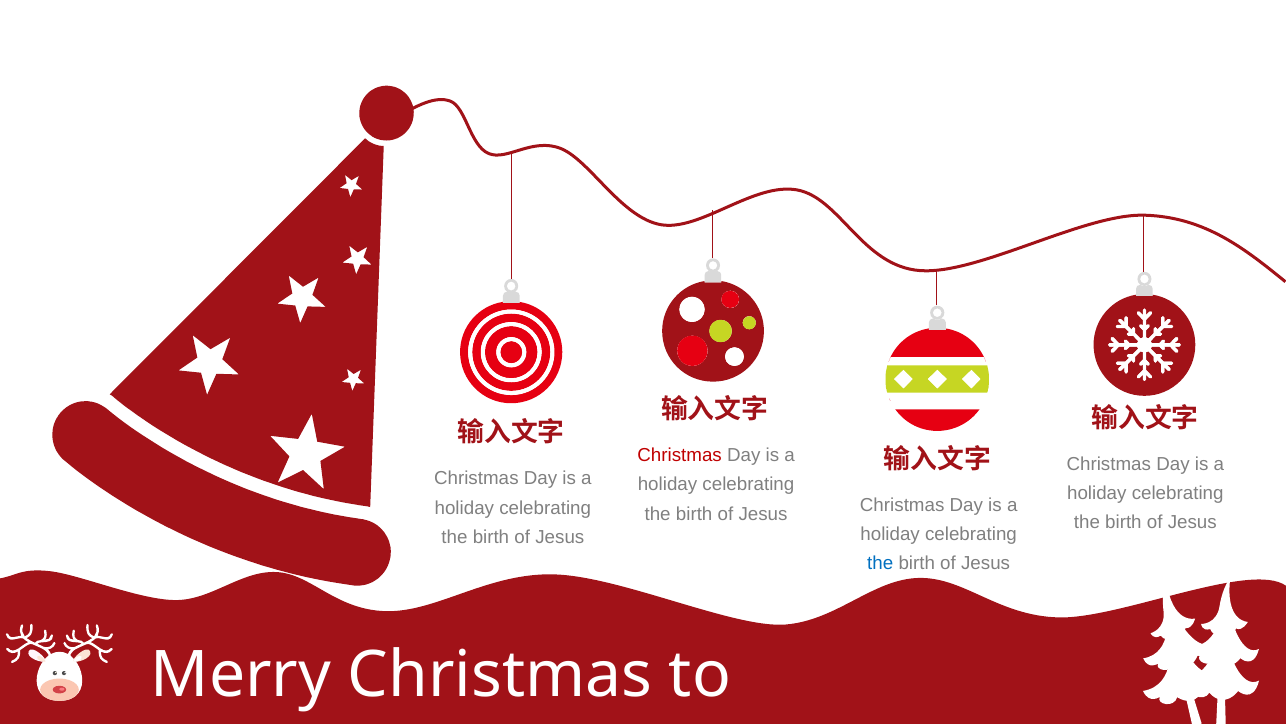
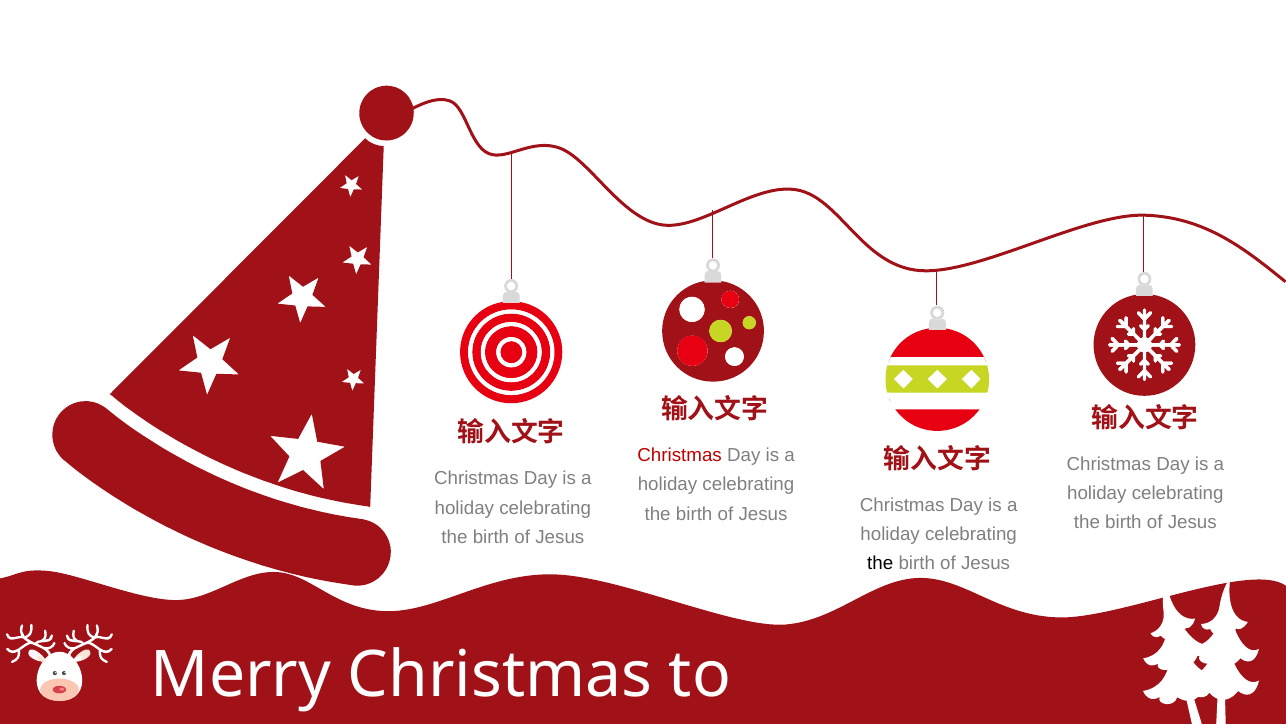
the colour: blue -> black (880, 563)
